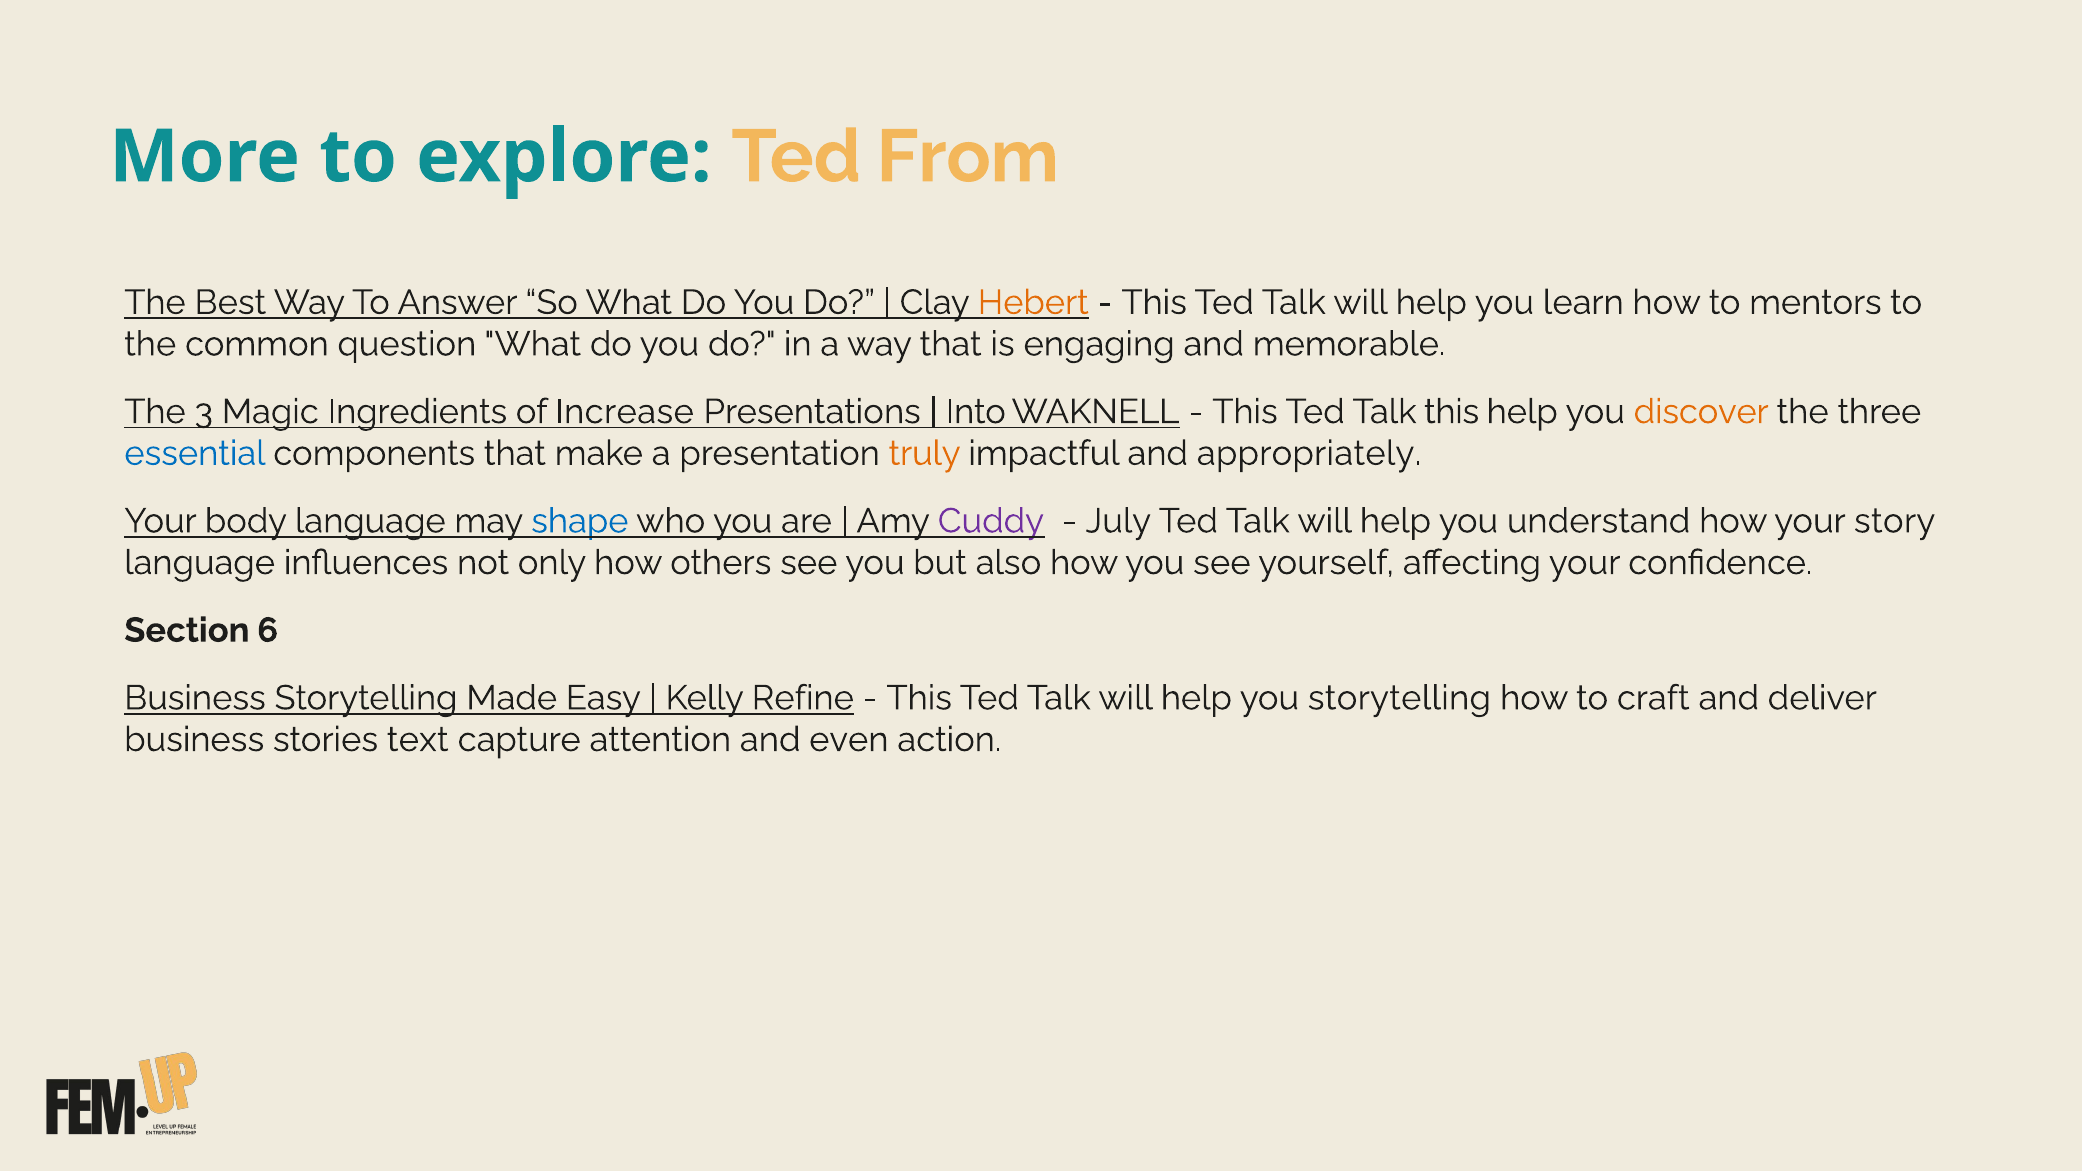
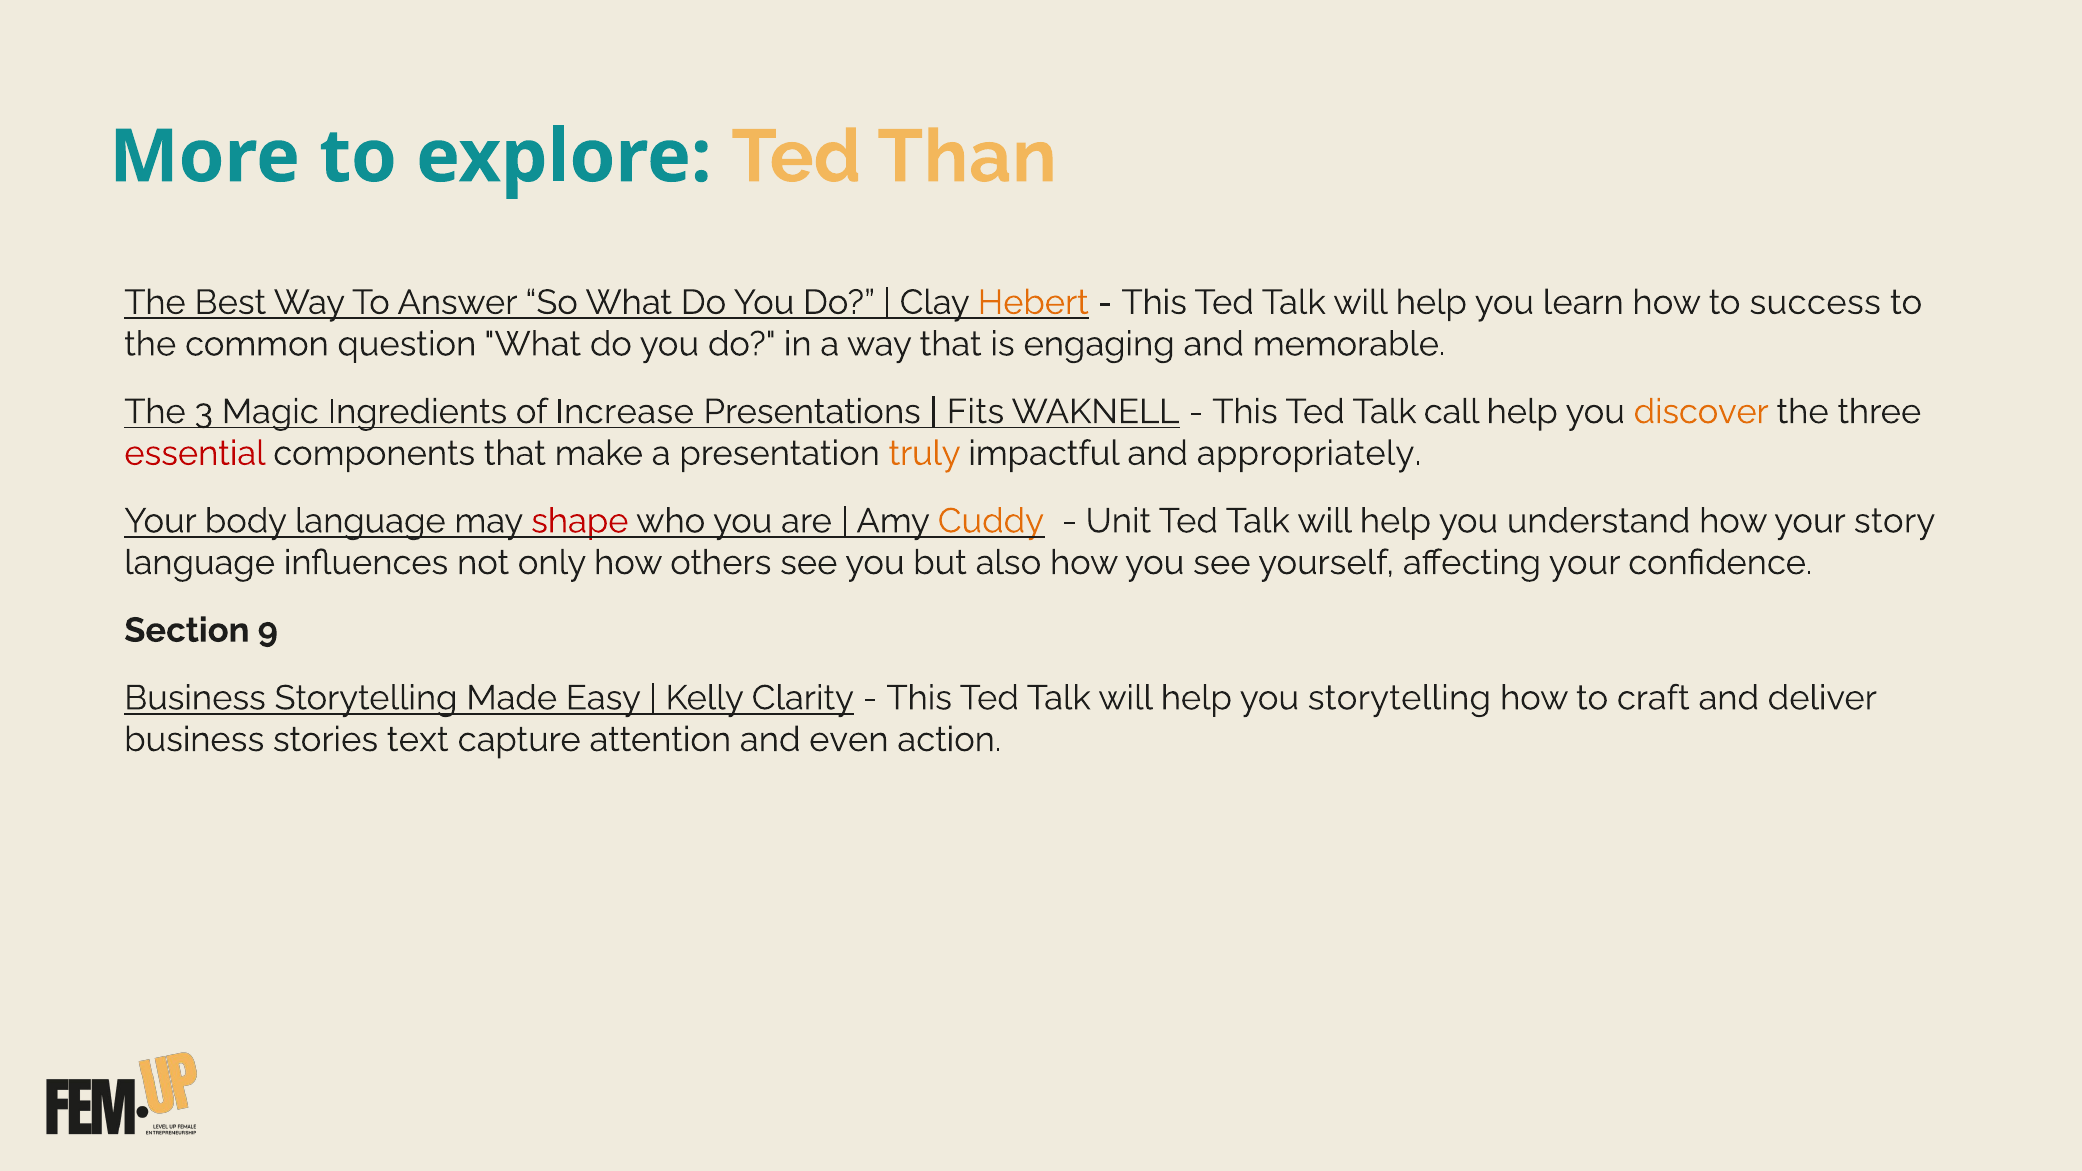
From: From -> Than (967, 157)
mentors: mentors -> success (1815, 302)
Into: Into -> Fits (975, 412)
Talk this: this -> call (1452, 412)
essential colour: blue -> red (195, 453)
shape colour: blue -> red (580, 521)
Cuddy colour: purple -> orange (991, 521)
July: July -> Unit (1118, 521)
6: 6 -> 9 (268, 630)
Refine: Refine -> Clarity (803, 698)
